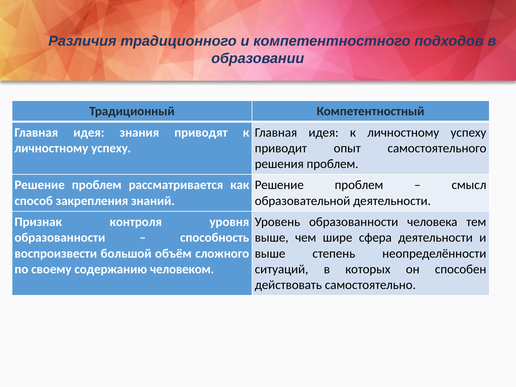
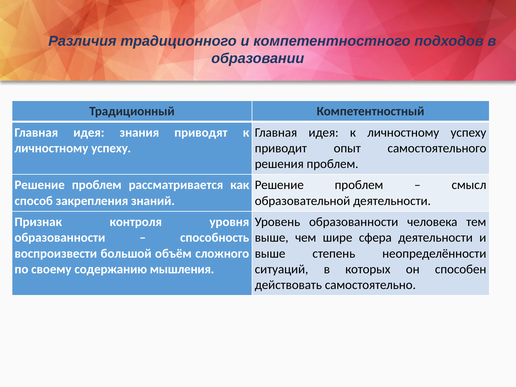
человеком: человеком -> мышления (182, 269)
